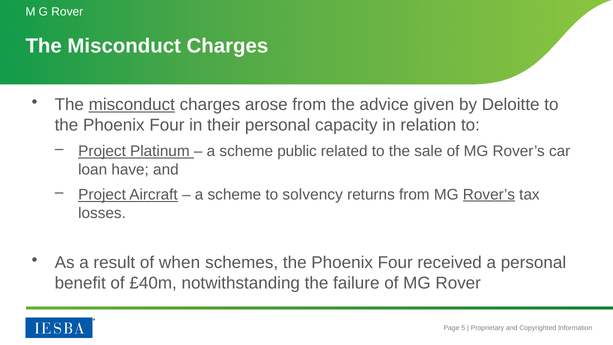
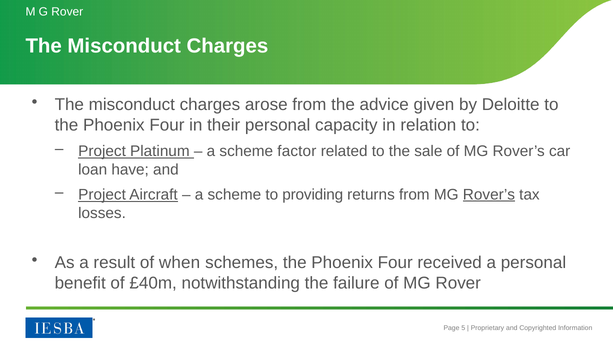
misconduct underline: present -> none (132, 105)
public: public -> factor (297, 151)
solvency: solvency -> providing (313, 194)
